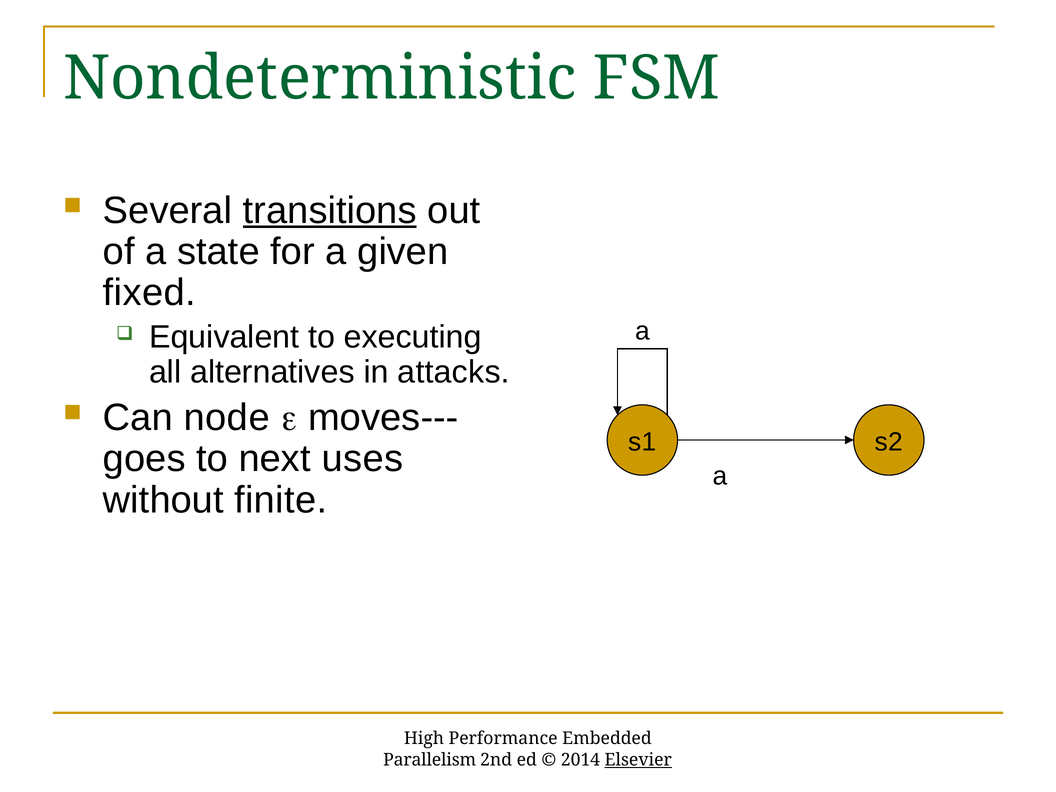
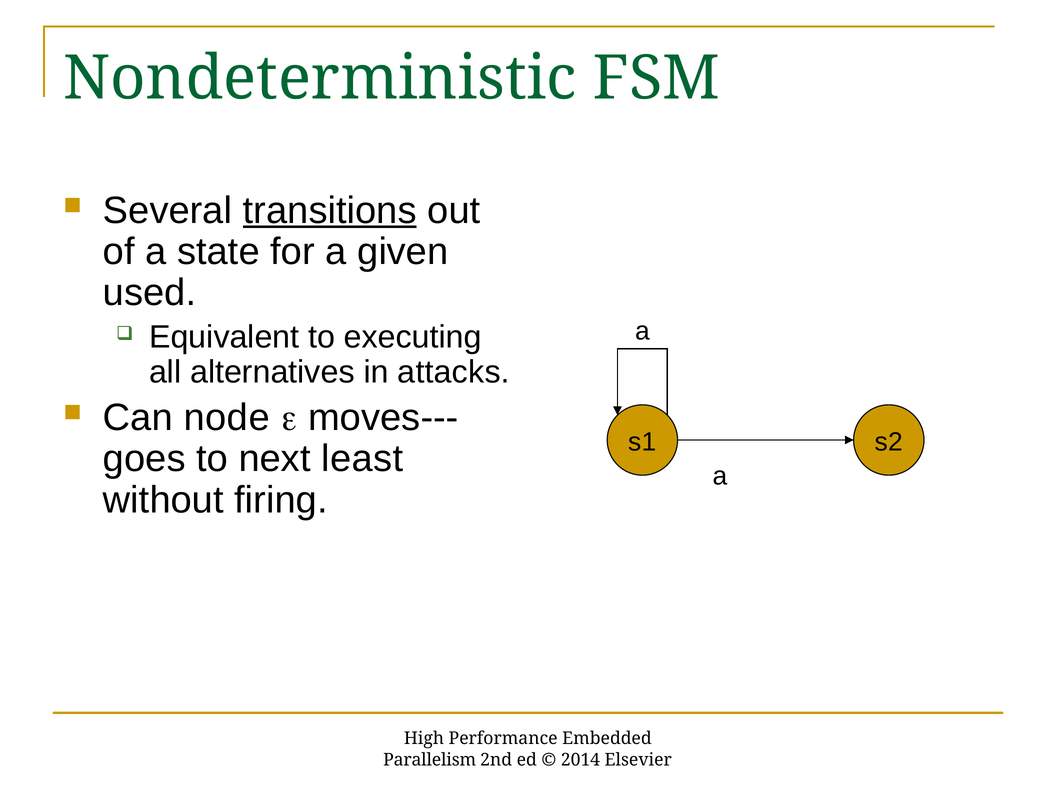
fixed: fixed -> used (150, 293)
uses: uses -> least (362, 459)
finite: finite -> firing (281, 500)
Elsevier underline: present -> none (638, 760)
